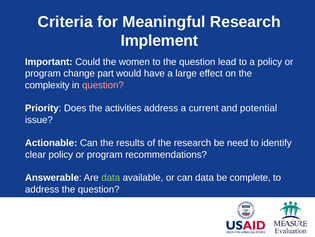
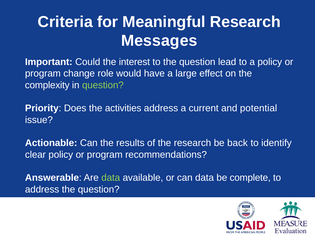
Implement: Implement -> Messages (159, 41)
women: women -> interest (134, 62)
part: part -> role (106, 73)
question colour: pink -> light green (103, 85)
need: need -> back (237, 143)
